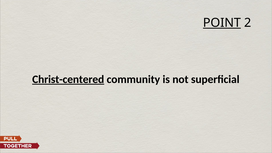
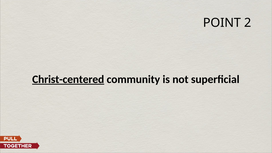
POINT underline: present -> none (222, 23)
